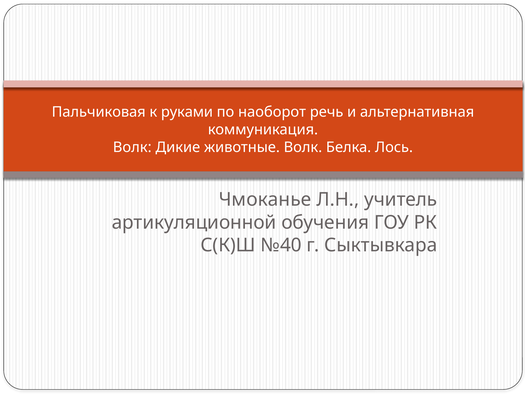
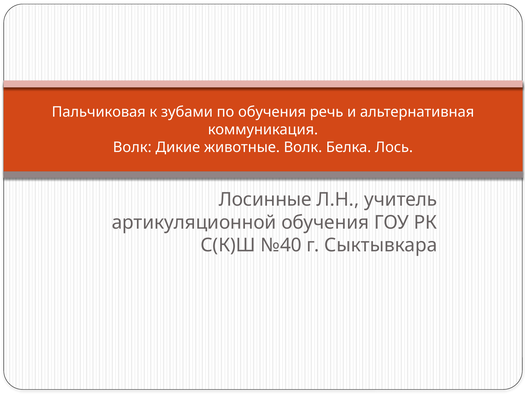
руками: руками -> зубами (187, 112)
по наоборот: наоборот -> обучения (272, 112)
Чмоканье: Чмоканье -> Лосинные (265, 199)
